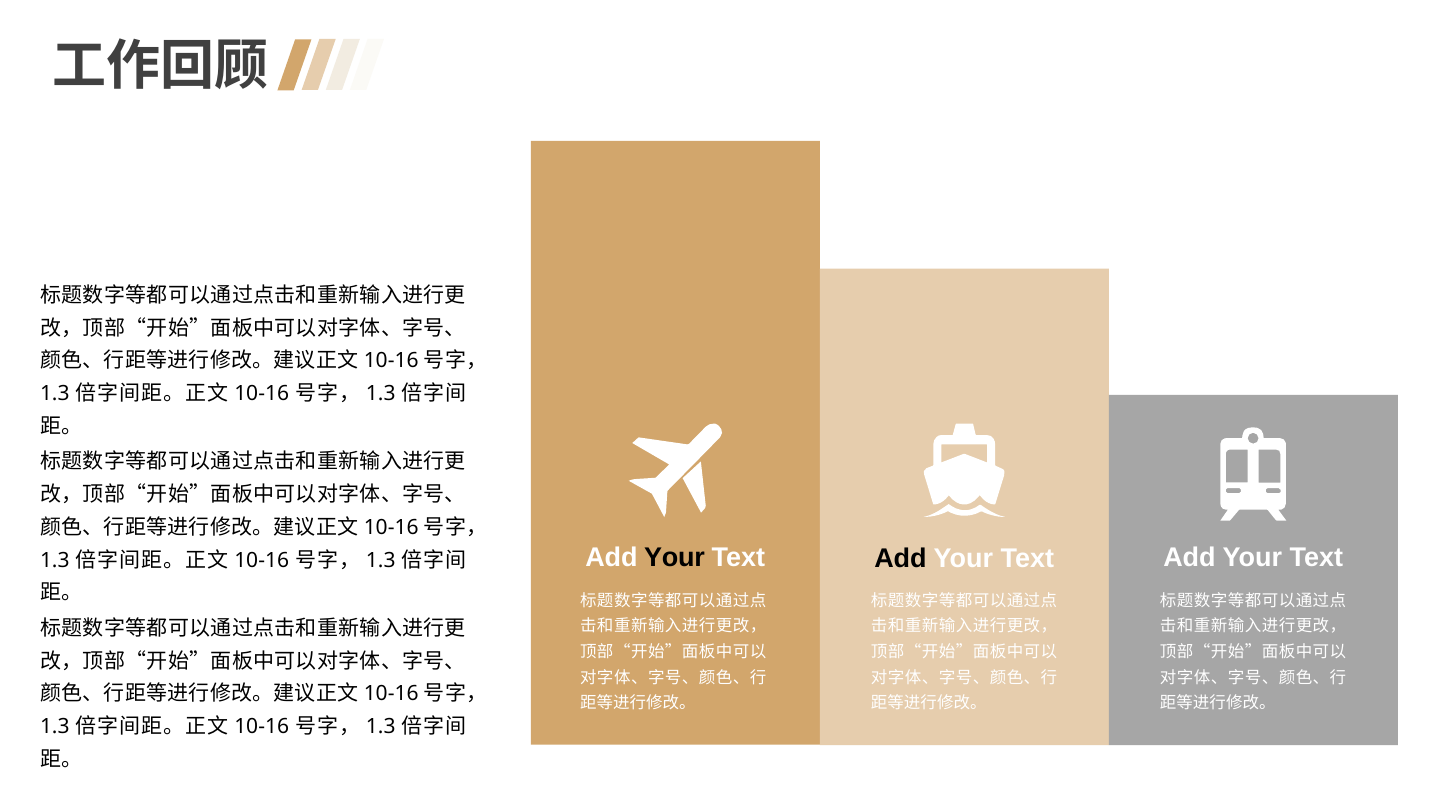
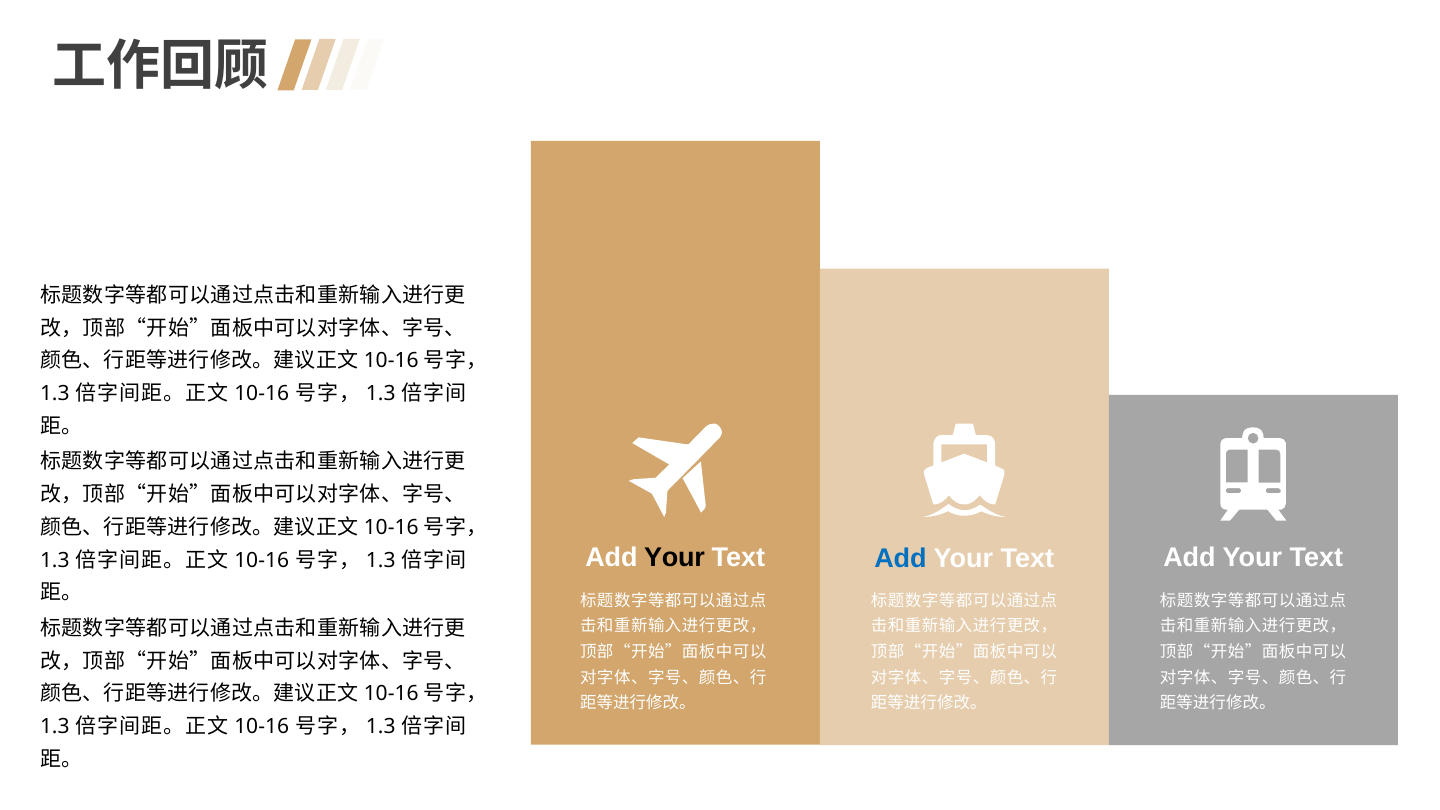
Add colour: black -> blue (900, 559)
